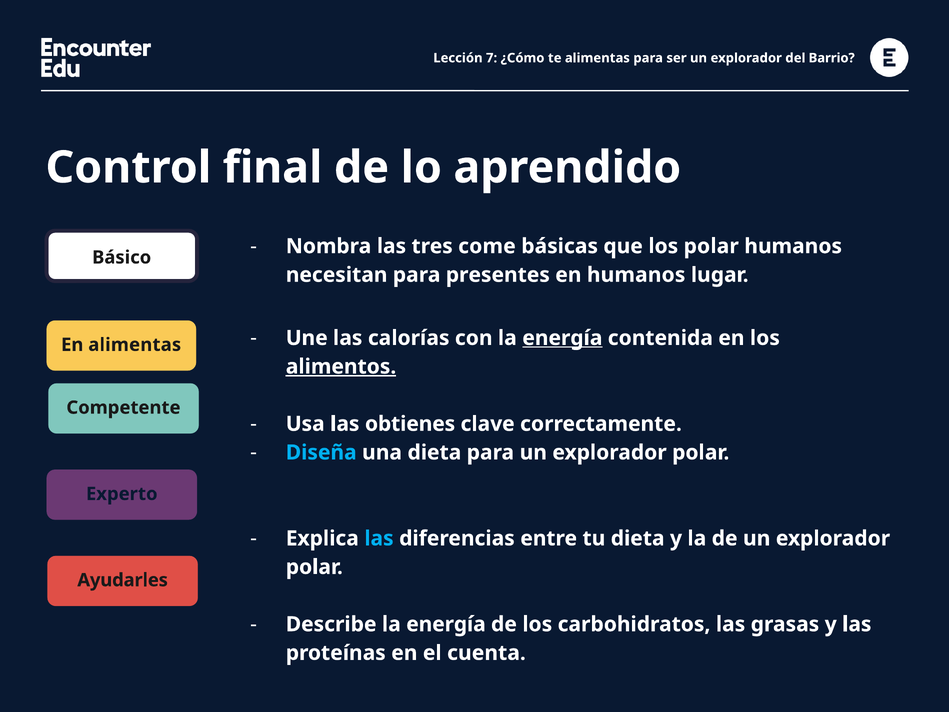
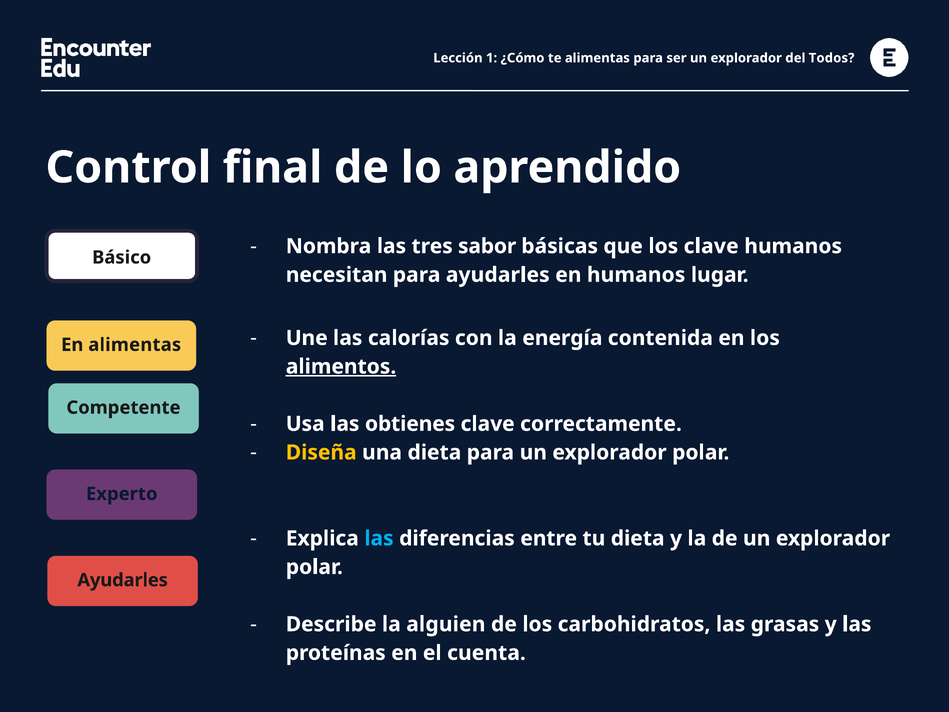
7: 7 -> 1 (492, 58)
Barrio: Barrio -> Todos (832, 58)
come: come -> sabor (487, 246)
los polar: polar -> clave (711, 246)
para presentes: presentes -> ayudarles (498, 275)
energía underline: present -> none (562, 338)
Diseña colour: light blue -> yellow (321, 452)
Describe la energía: energía -> alguien (446, 624)
